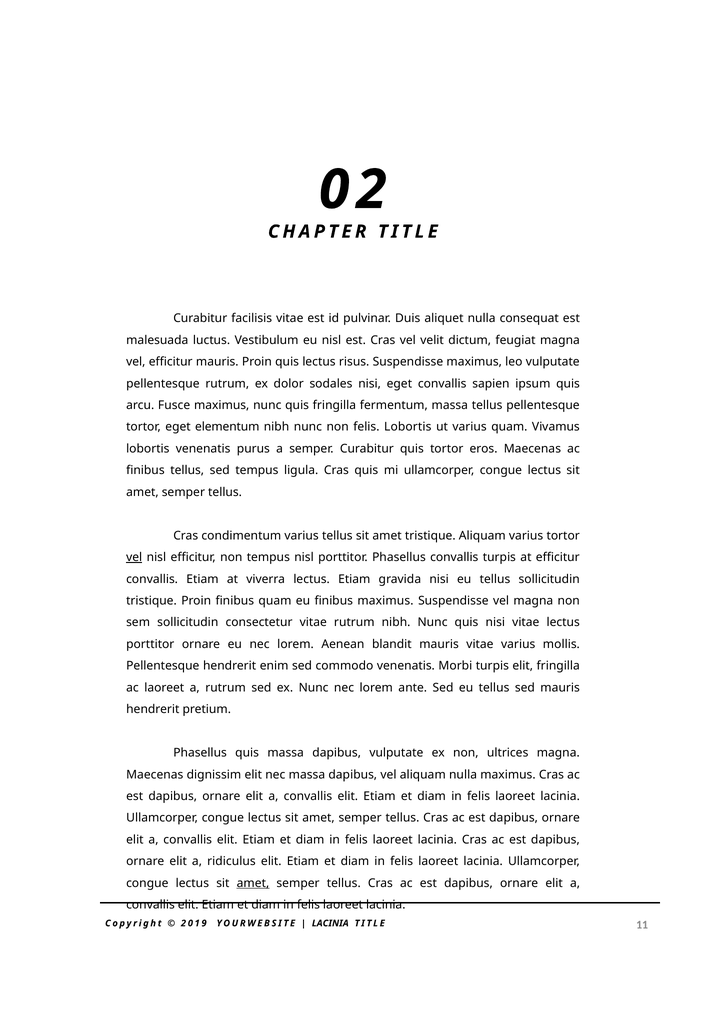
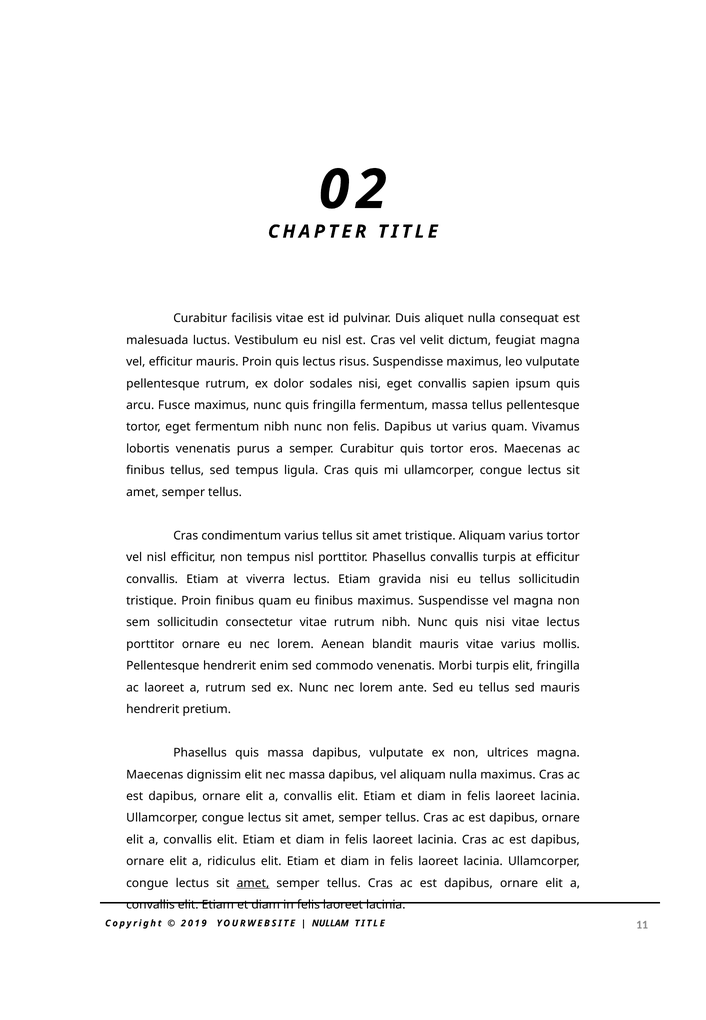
eget elementum: elementum -> fermentum (227, 427)
felis Lobortis: Lobortis -> Dapibus (408, 427)
vel underline: present -> none (134, 557)
LACINIA: LACINIA -> NULLAM (330, 923)
